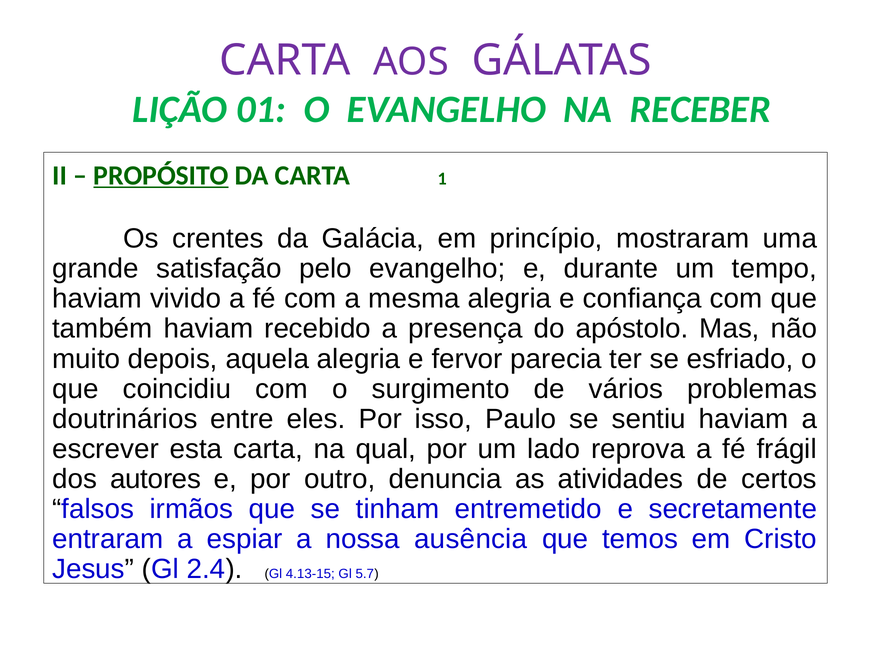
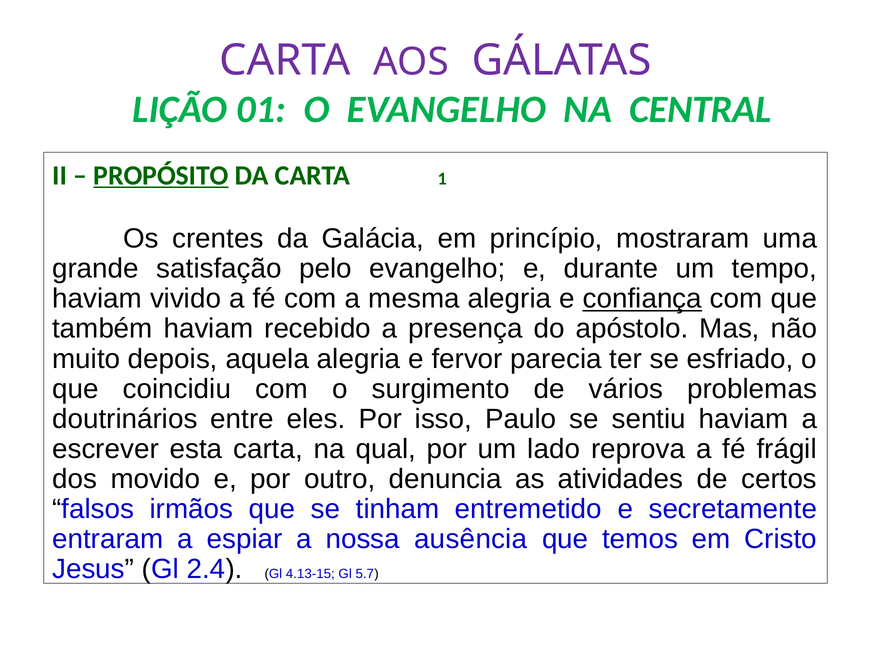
RECEBER: RECEBER -> CENTRAL (700, 109)
confiança underline: none -> present (642, 299)
autores: autores -> movido (155, 479)
